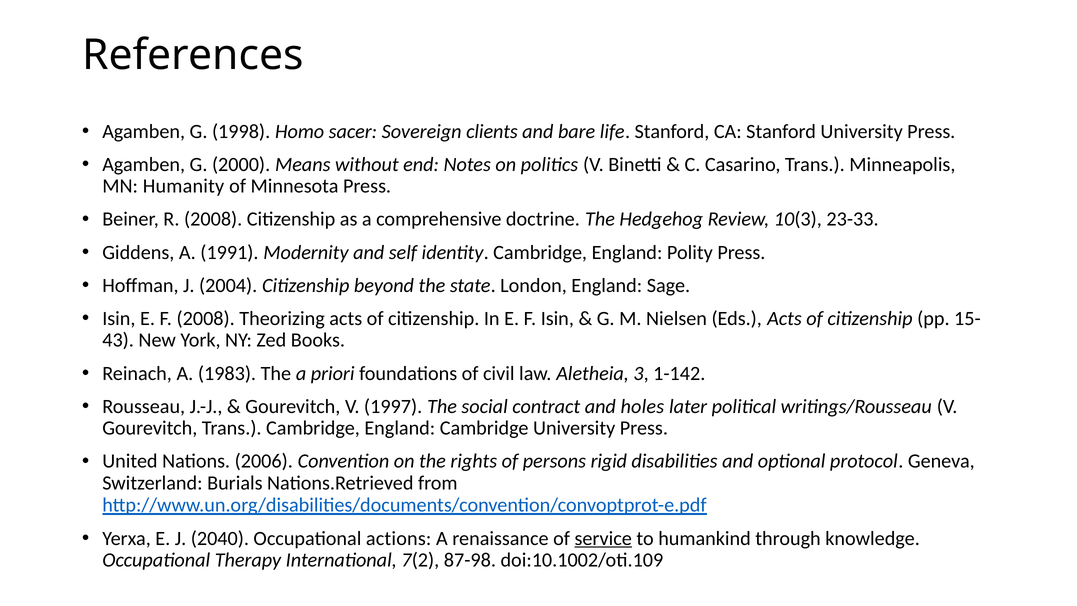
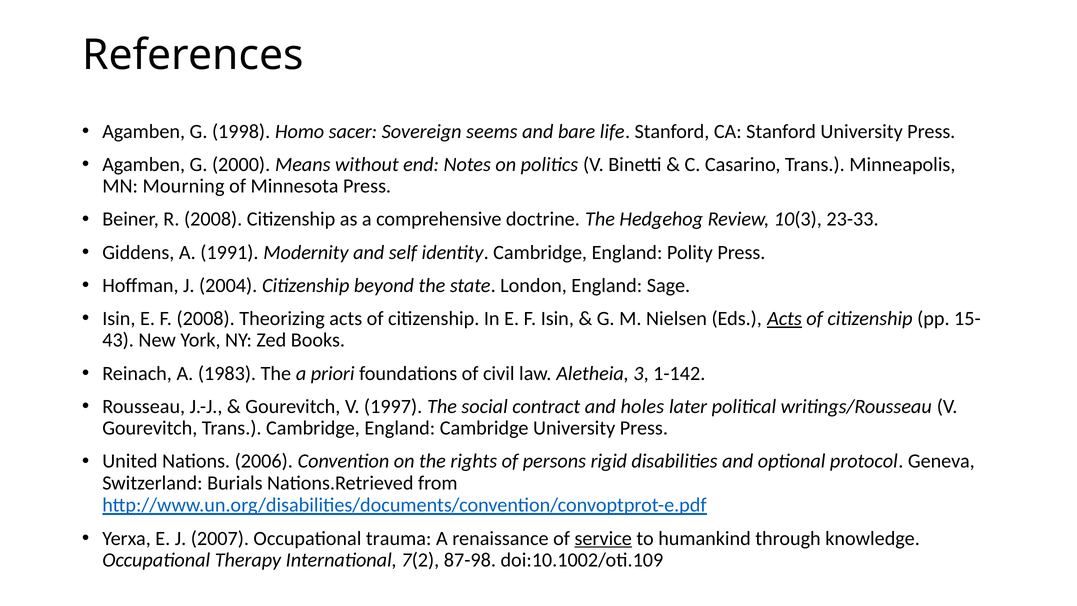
clients: clients -> seems (492, 131)
Humanity: Humanity -> Mourning (184, 186)
Acts underline: none -> present (785, 318)
2040: 2040 -> 2007 (220, 538)
actions: actions -> trauma (399, 538)
